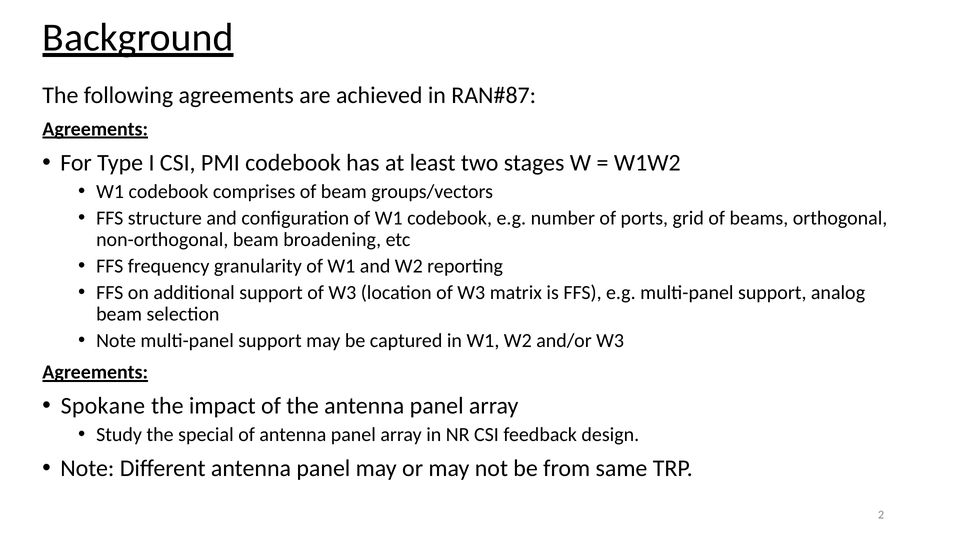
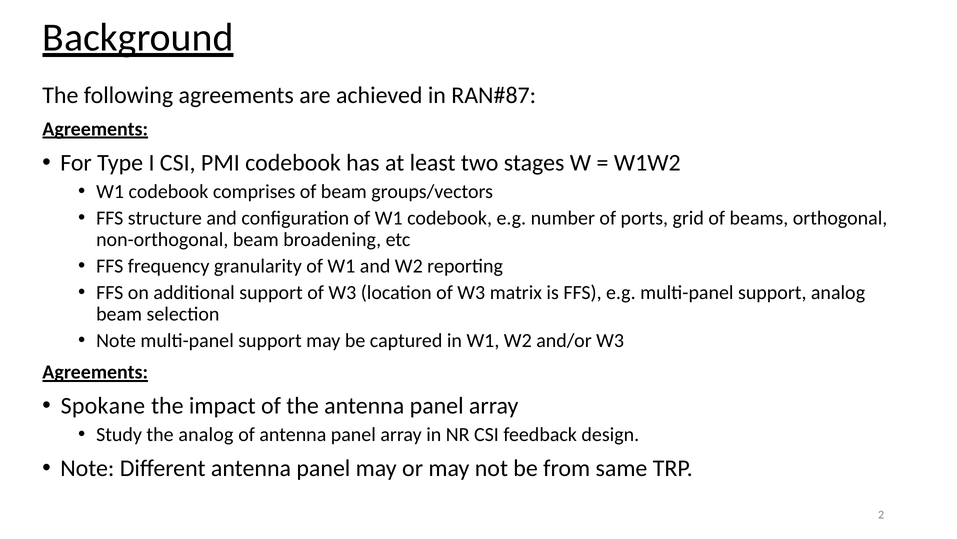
the special: special -> analog (206, 434)
